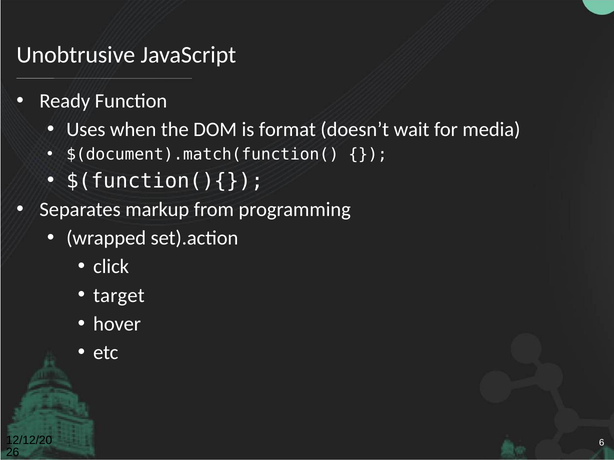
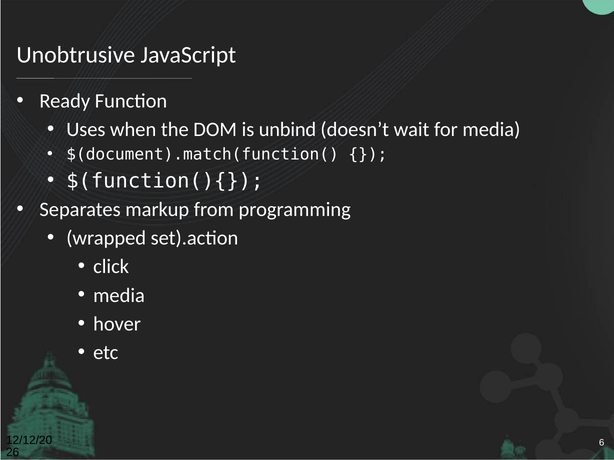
format: format -> unbind (287, 130)
target: target -> media (119, 296)
